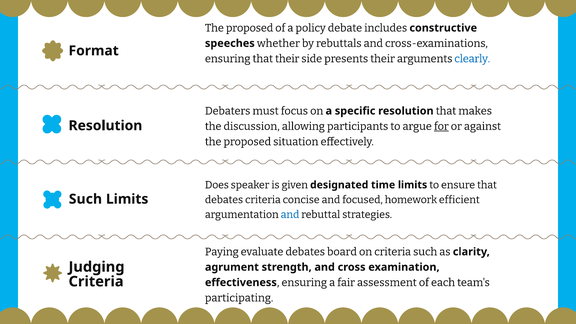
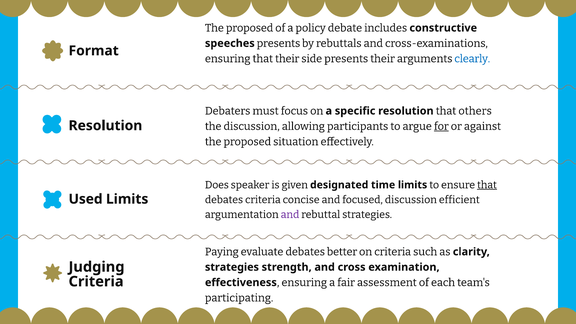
speeches whether: whether -> presents (278, 43)
makes: makes -> others (475, 111)
that underline: none -> present (487, 185)
focused homework: homework -> discussion (411, 200)
Such: Such -> Used (86, 199)
and colour: blue -> purple (290, 215)
board: board -> better (342, 252)
agrument: agrument -> strategies (232, 267)
